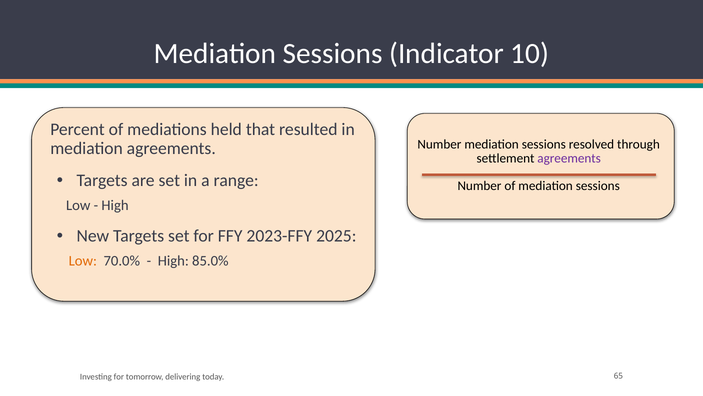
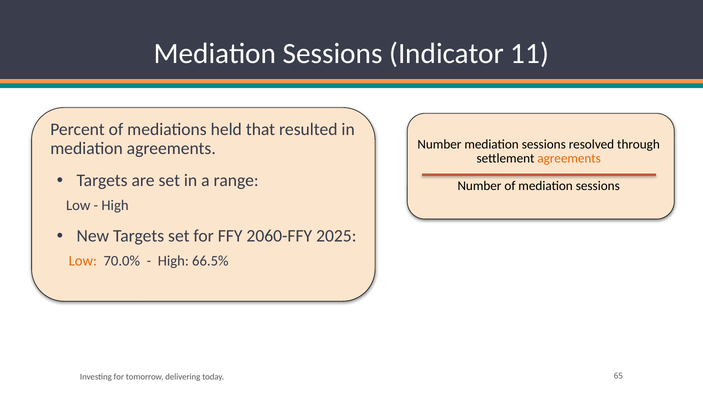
10: 10 -> 11 (530, 53)
agreements colour: purple -> orange (569, 158)
2023-FFY: 2023-FFY -> 2060-FFY (279, 236)
85.0%: 85.0% -> 66.5% (210, 260)
